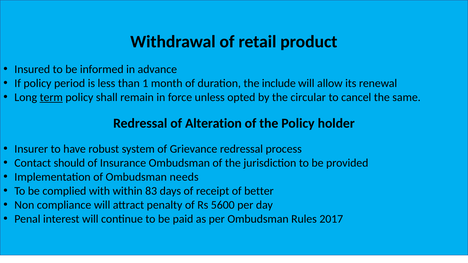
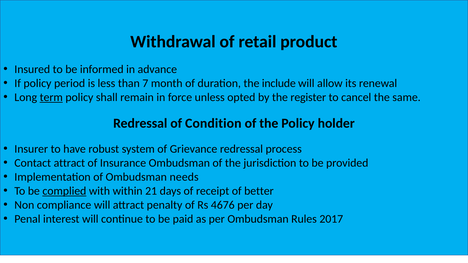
1: 1 -> 7 (145, 83)
circular: circular -> register (308, 97)
Alteration: Alteration -> Condition (213, 123)
Contact should: should -> attract (69, 163)
complied underline: none -> present (64, 191)
83: 83 -> 21 (151, 191)
5600: 5600 -> 4676 (223, 205)
